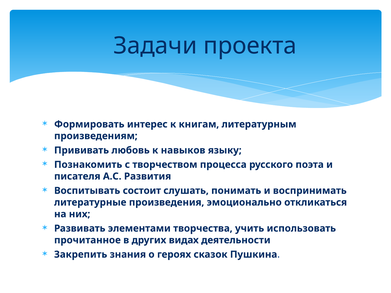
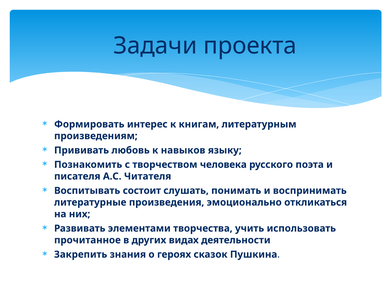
процесса: процесса -> человека (223, 165)
Развития: Развития -> Читателя (148, 176)
